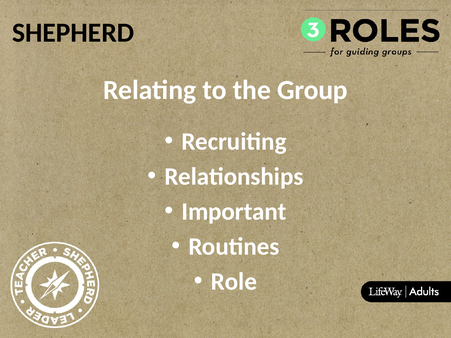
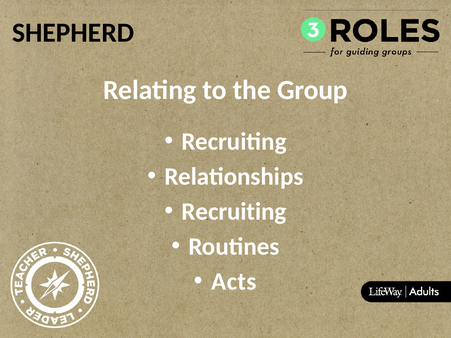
Important: Important -> Recruiting (234, 212)
Role: Role -> Acts (234, 282)
